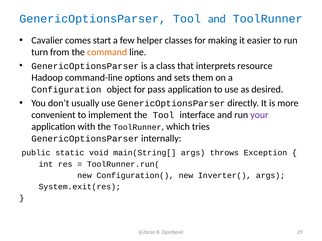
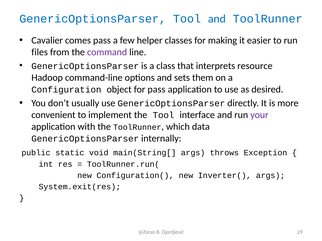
comes start: start -> pass (102, 40)
turn: turn -> files (40, 52)
command colour: orange -> purple (107, 52)
tries: tries -> data (201, 127)
